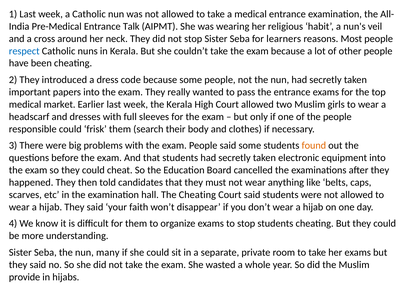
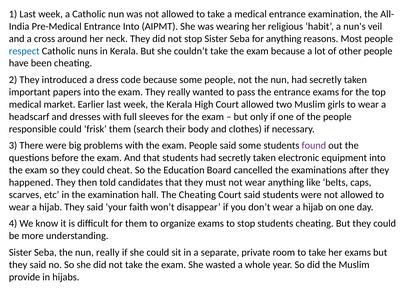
Entrance Talk: Talk -> Into (131, 26)
for learners: learners -> anything (284, 39)
found colour: orange -> purple (314, 145)
nun many: many -> really (108, 252)
